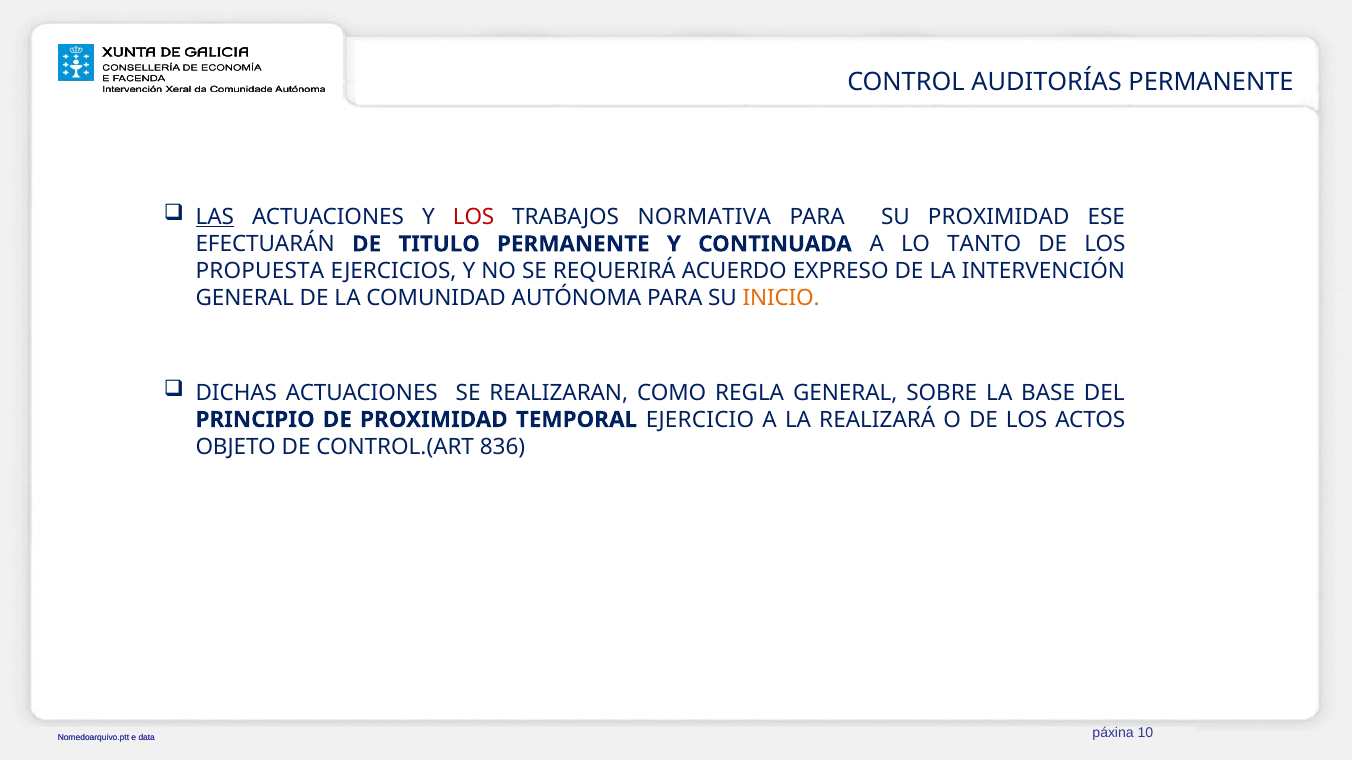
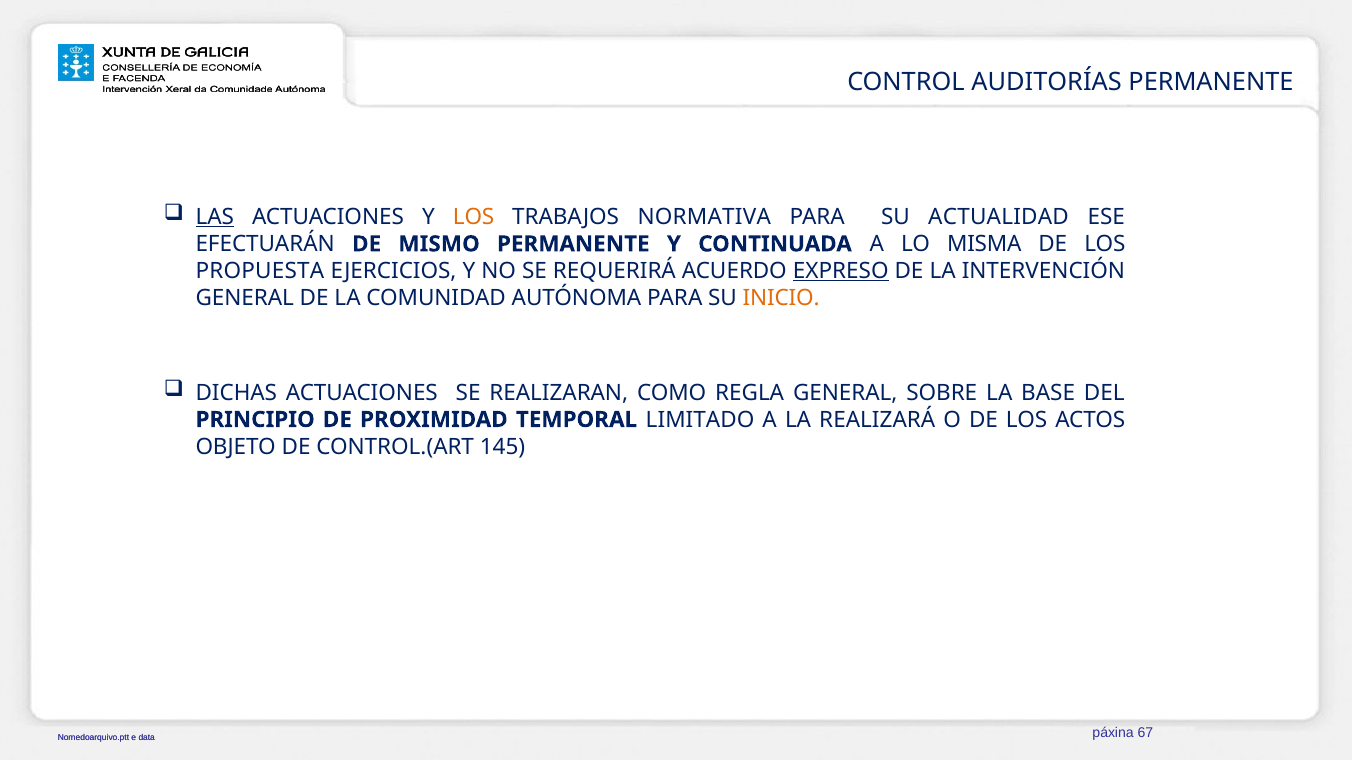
LOS colour: red -> orange (474, 217)
SU PROXIMIDAD: PROXIMIDAD -> ACTUALIDAD (999, 217)
TITULO: TITULO -> MISMO (439, 244)
TANTO: TANTO -> MISMA (984, 244)
EXPRESO underline: none -> present (841, 271)
EJERCICIO: EJERCICIO -> LIMITADO (700, 420)
836: 836 -> 145 (502, 447)
10: 10 -> 67 (1145, 733)
